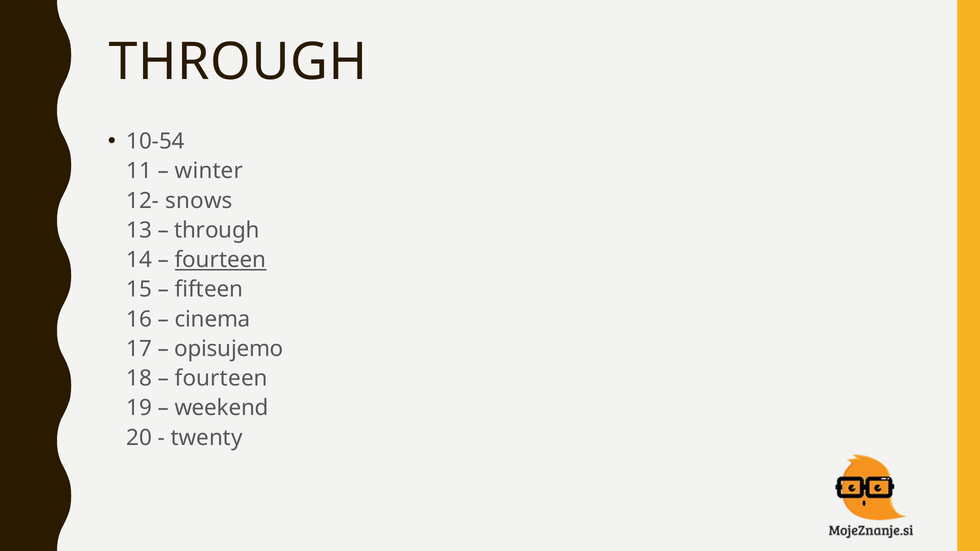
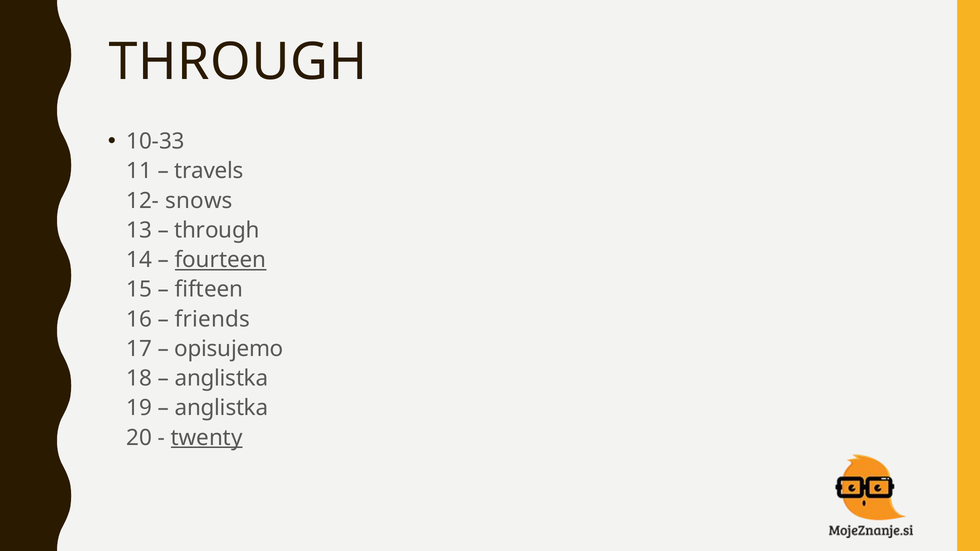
10-54: 10-54 -> 10-33 (156, 142)
winter: winter -> travels (209, 171)
cinema: cinema -> friends (212, 319)
fourteen: fourteen -> anglistka (221, 379)
weekend: weekend -> anglistka (222, 408)
twenty underline: none -> present (207, 438)
